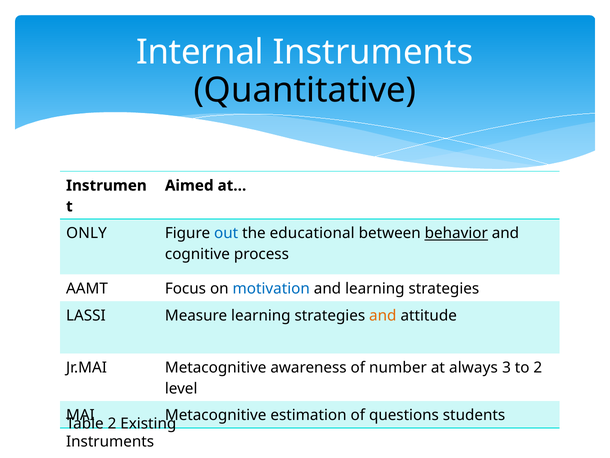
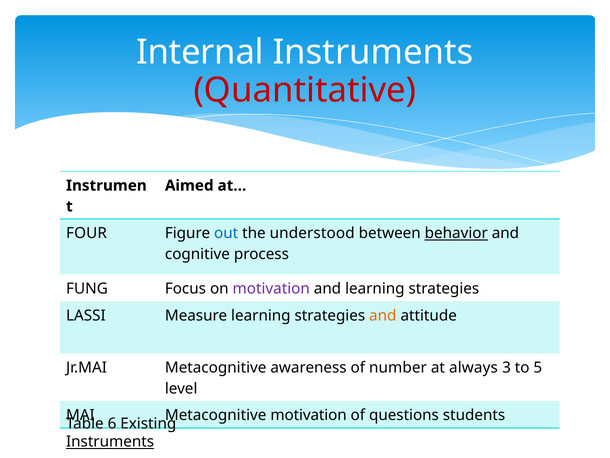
Quantitative colour: black -> red (305, 90)
ONLY: ONLY -> FOUR (87, 233)
educational: educational -> understood (312, 233)
AAMT: AAMT -> FUNG (87, 288)
motivation colour: blue -> purple (271, 288)
to 2: 2 -> 5 (538, 367)
Metacognitive estimation: estimation -> motivation (309, 415)
2: 2 -> 6 (112, 423)
Instruments underline: none -> present (110, 441)
